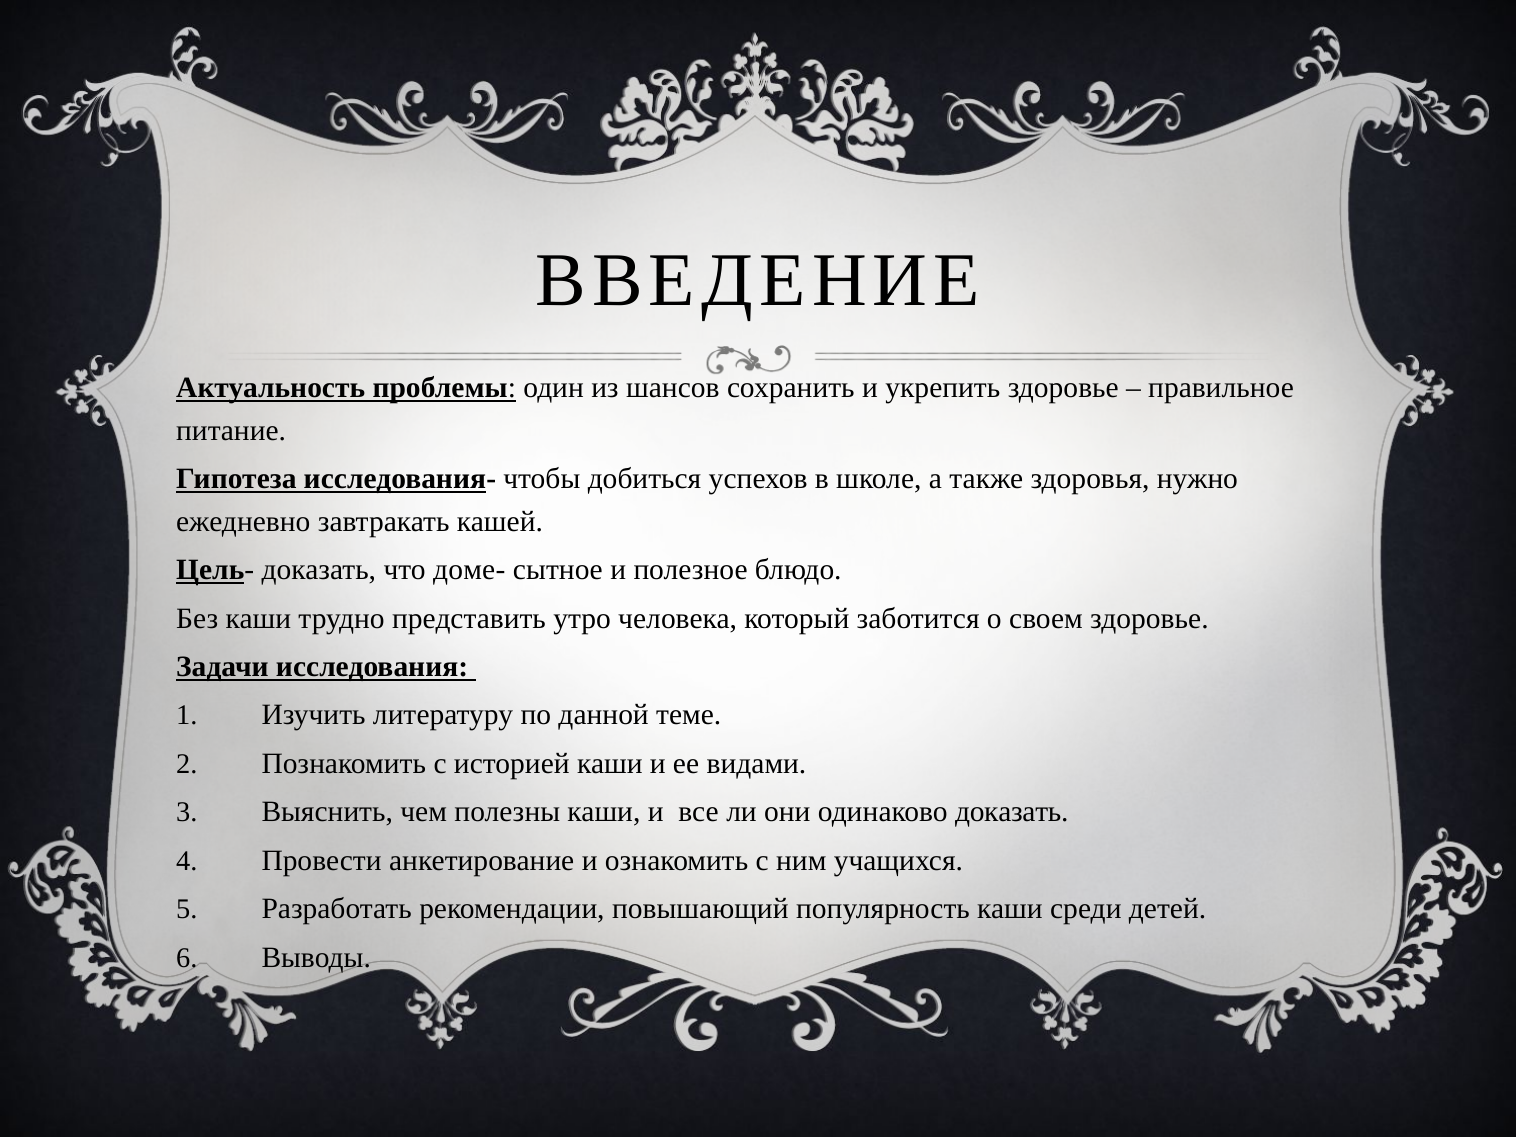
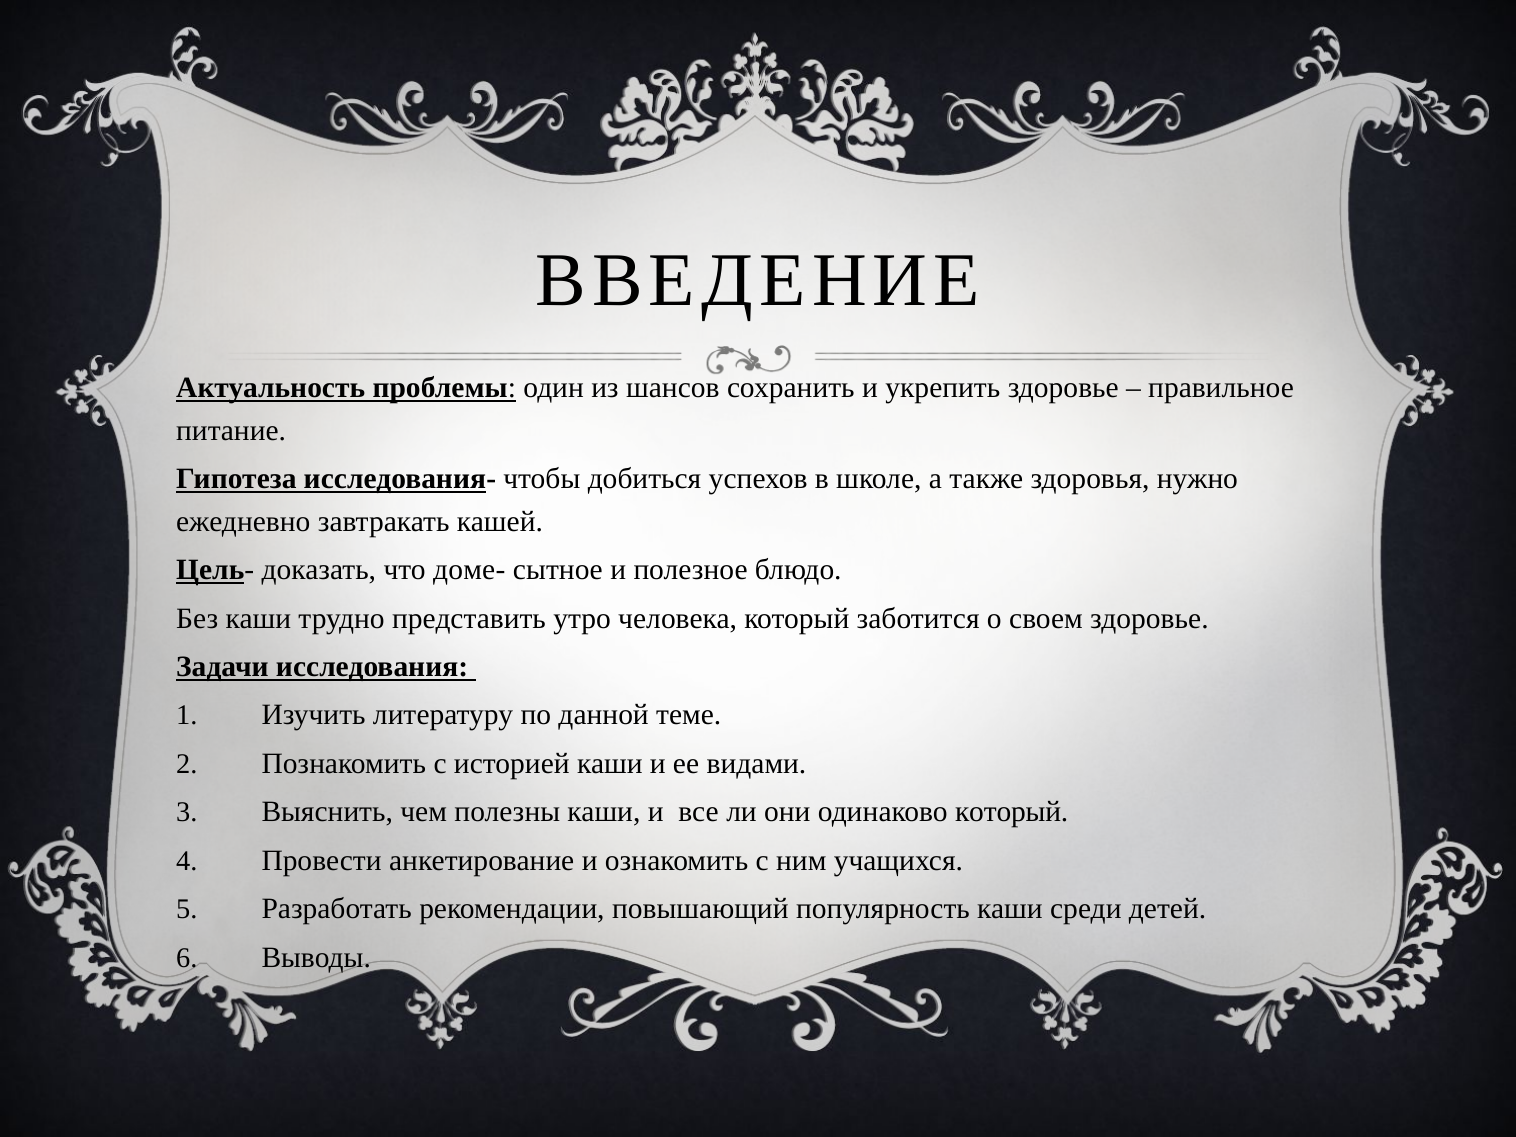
одинаково доказать: доказать -> который (1012, 812)
